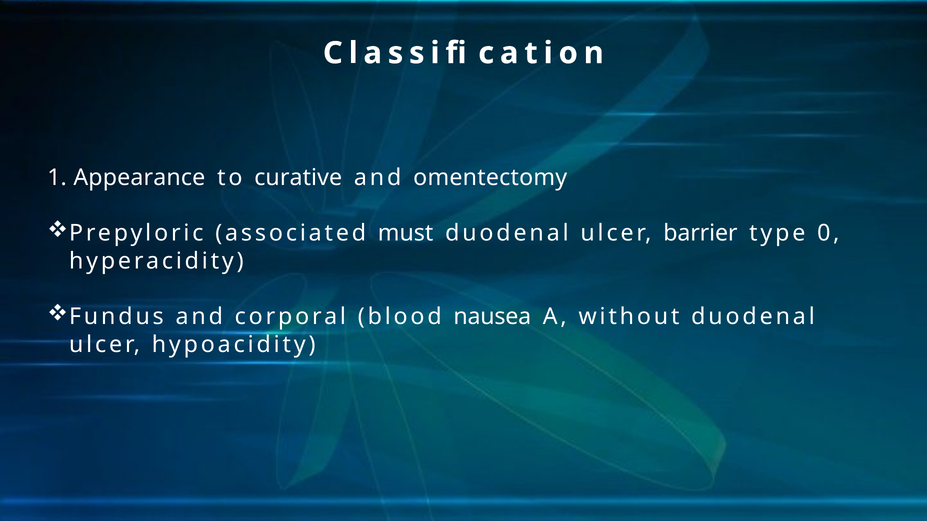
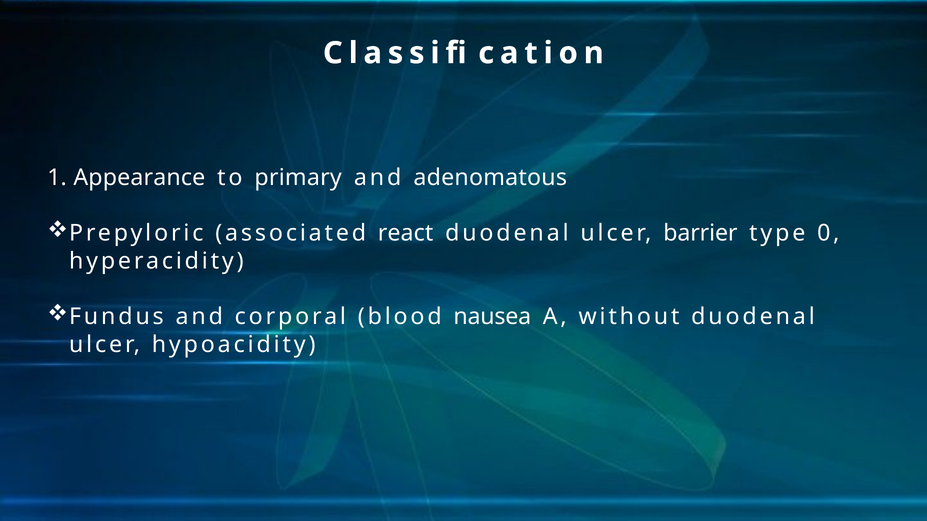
curative: curative -> primary (298, 178)
omentectomy: omentectomy -> adenomatous (490, 178)
must: must -> react (406, 234)
